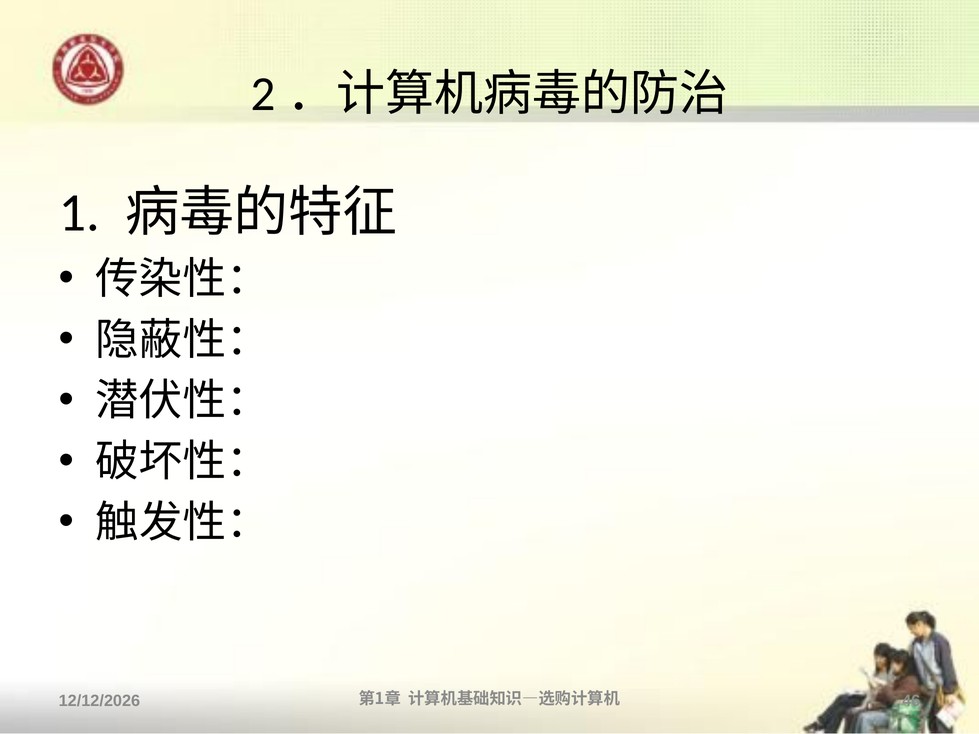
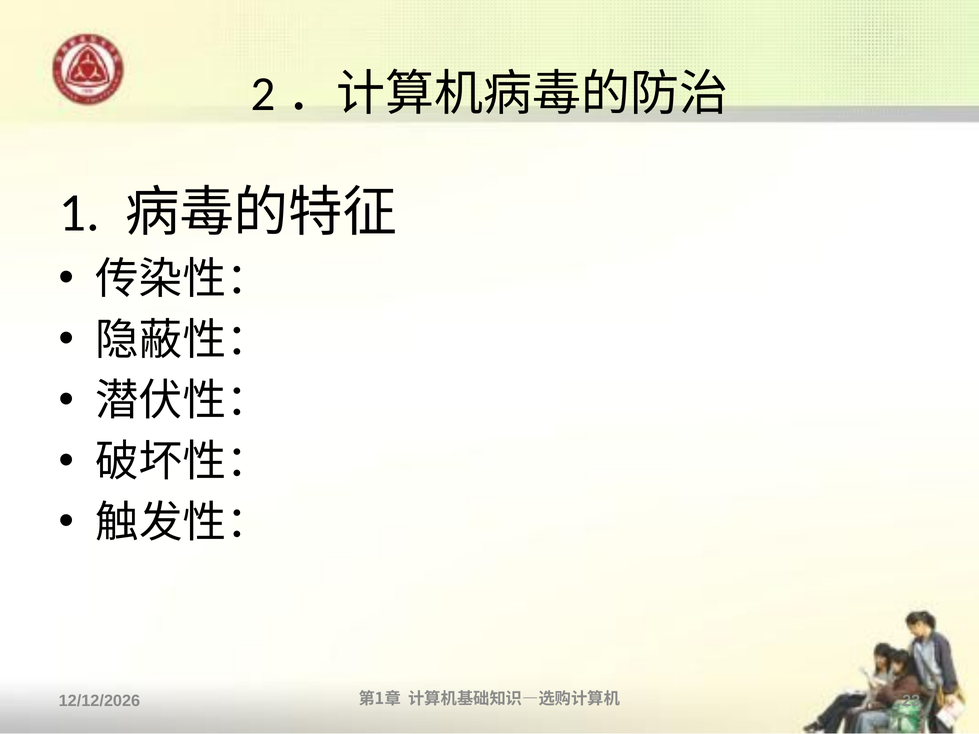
46: 46 -> 23 (911, 701)
